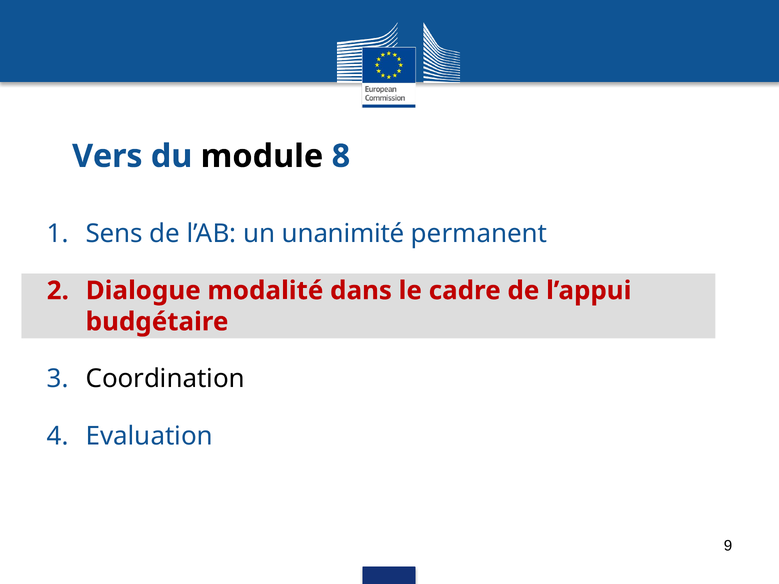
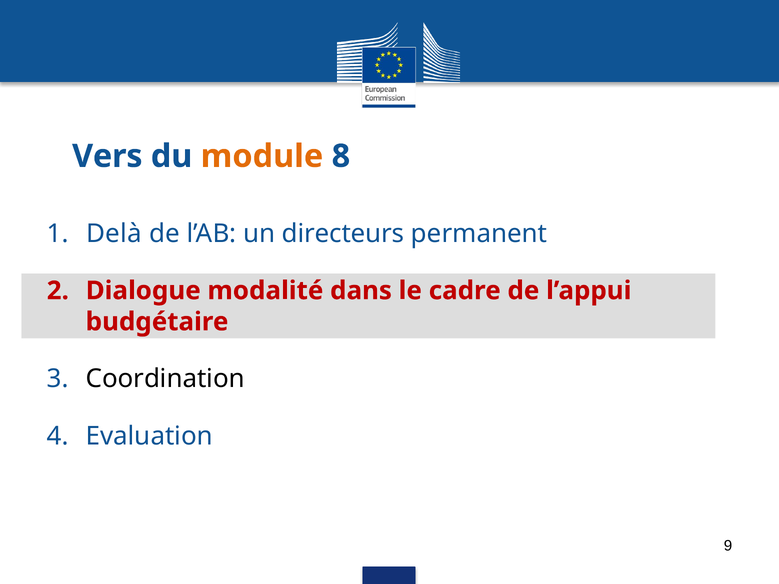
module colour: black -> orange (262, 156)
Sens: Sens -> Delà (114, 234)
unanimité: unanimité -> directeurs (343, 234)
